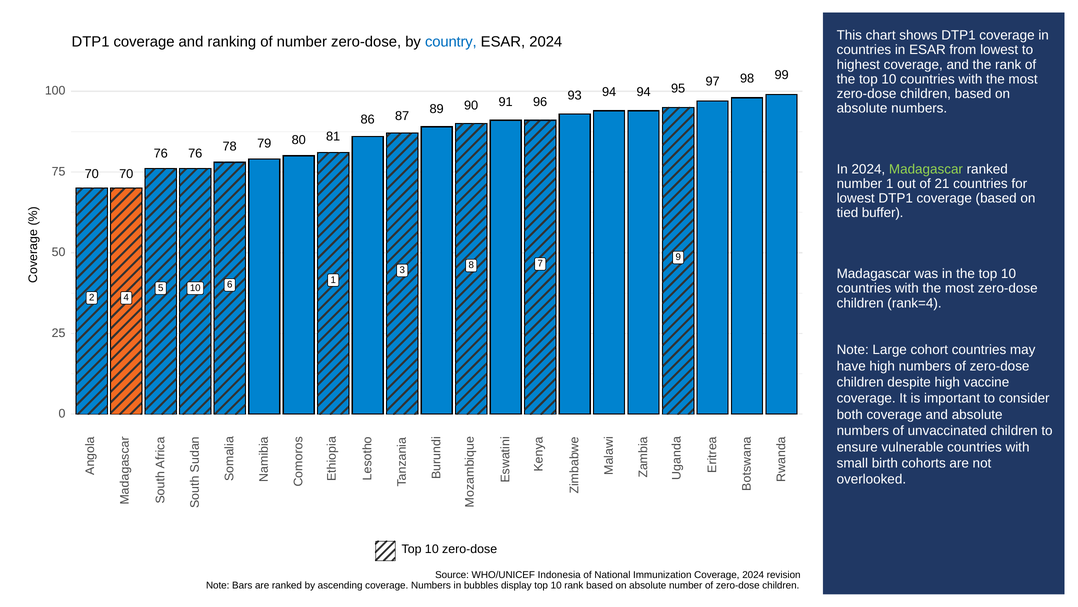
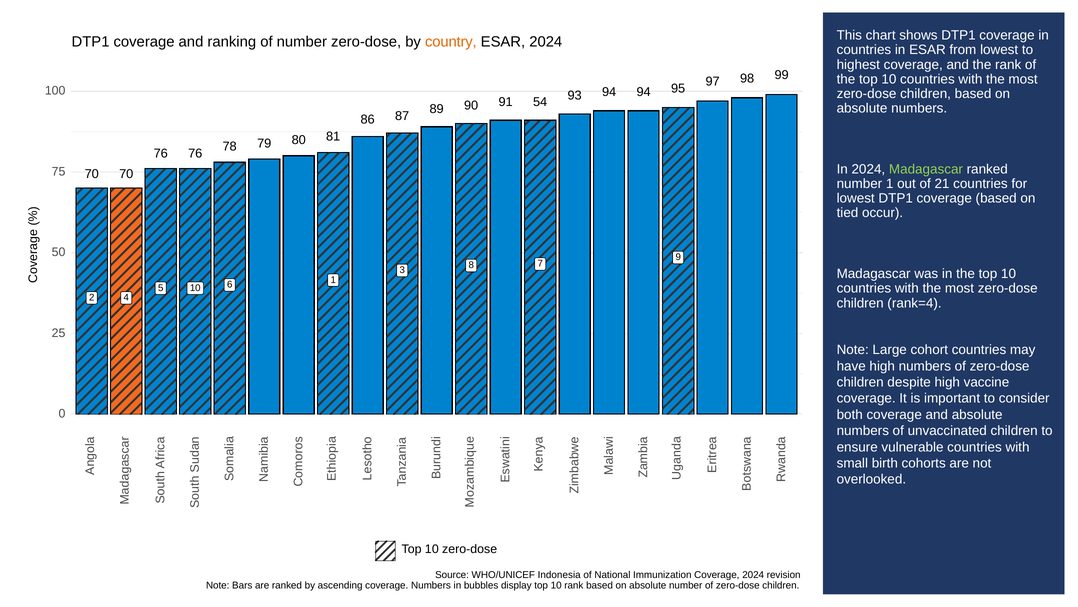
country colour: blue -> orange (451, 42)
96: 96 -> 54 (540, 102)
buffer: buffer -> occur (883, 213)
